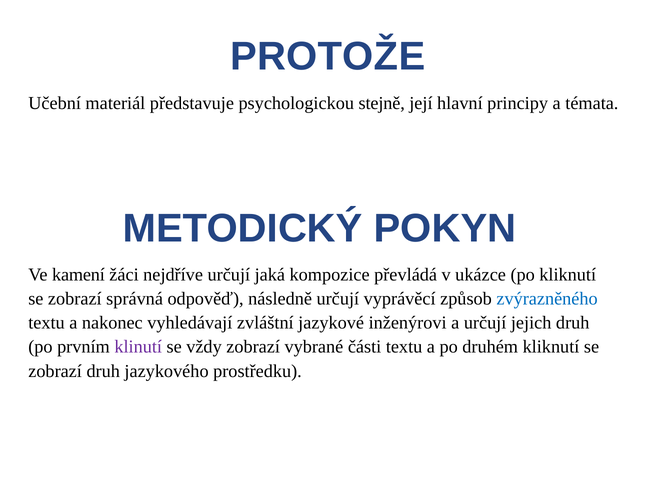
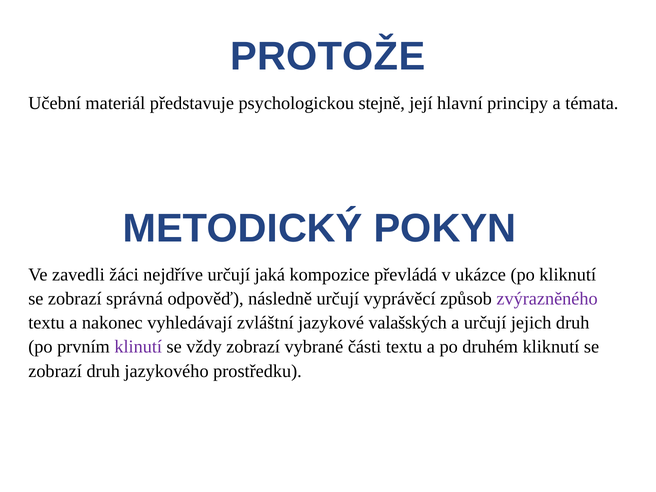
kamení: kamení -> zavedli (78, 275)
zvýrazněného colour: blue -> purple (547, 299)
inženýrovi: inženýrovi -> valašských (408, 323)
